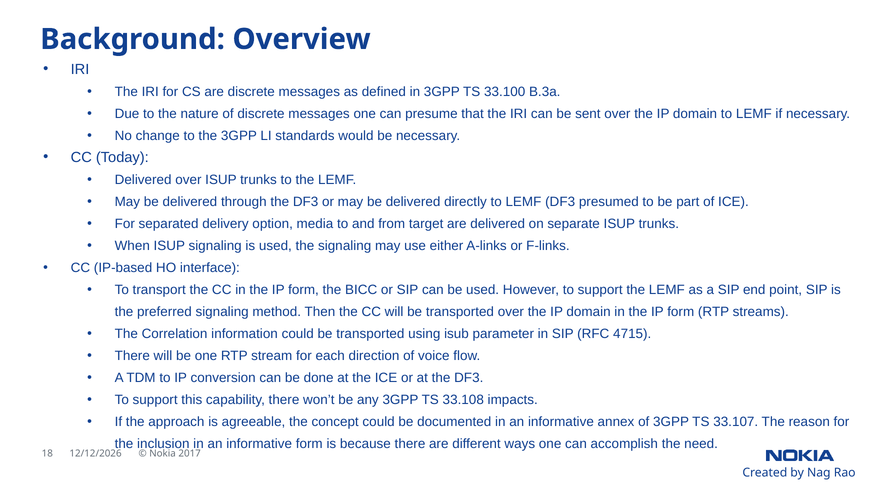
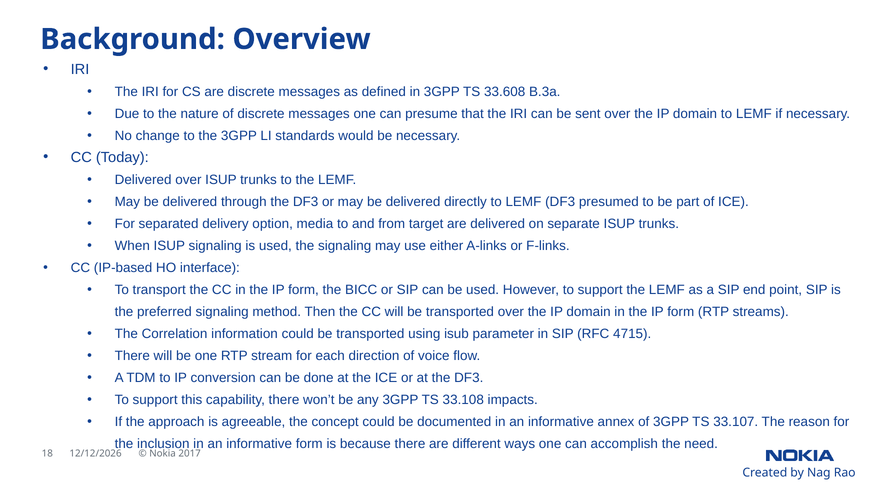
33.100: 33.100 -> 33.608 (505, 92)
